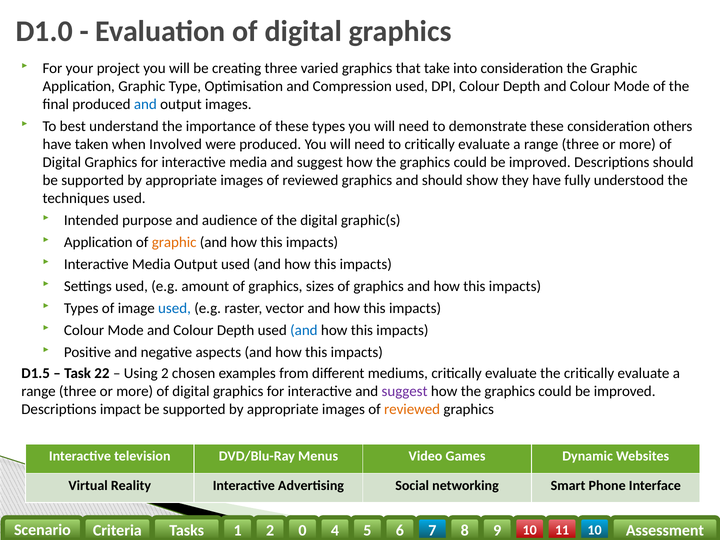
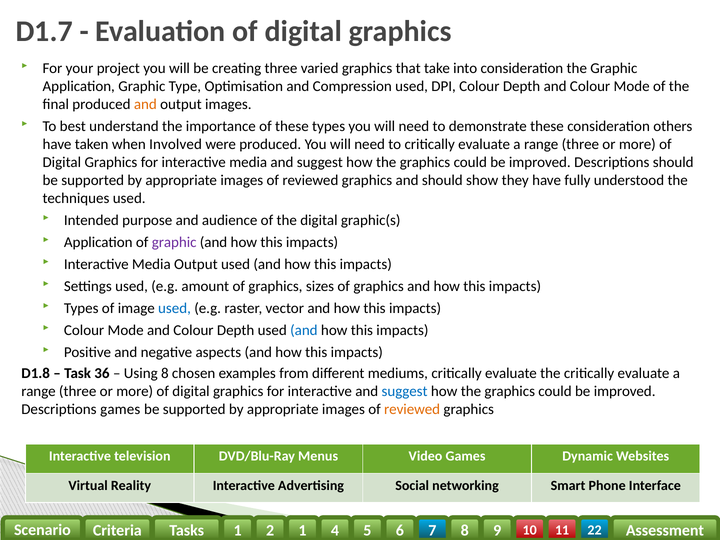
D1.0: D1.0 -> D1.7 (44, 32)
and colour: blue -> orange (145, 104)
graphic colour: orange -> purple (174, 242)
D1.5: D1.5 -> D1.8 (36, 373)
22: 22 -> 36 (102, 373)
Using 2: 2 -> 8 (165, 373)
suggest colour: purple -> blue (405, 391)
Descriptions impact: impact -> games (120, 409)
0: 0 -> 1 (303, 530)
10: 10 -> 22 (595, 530)
